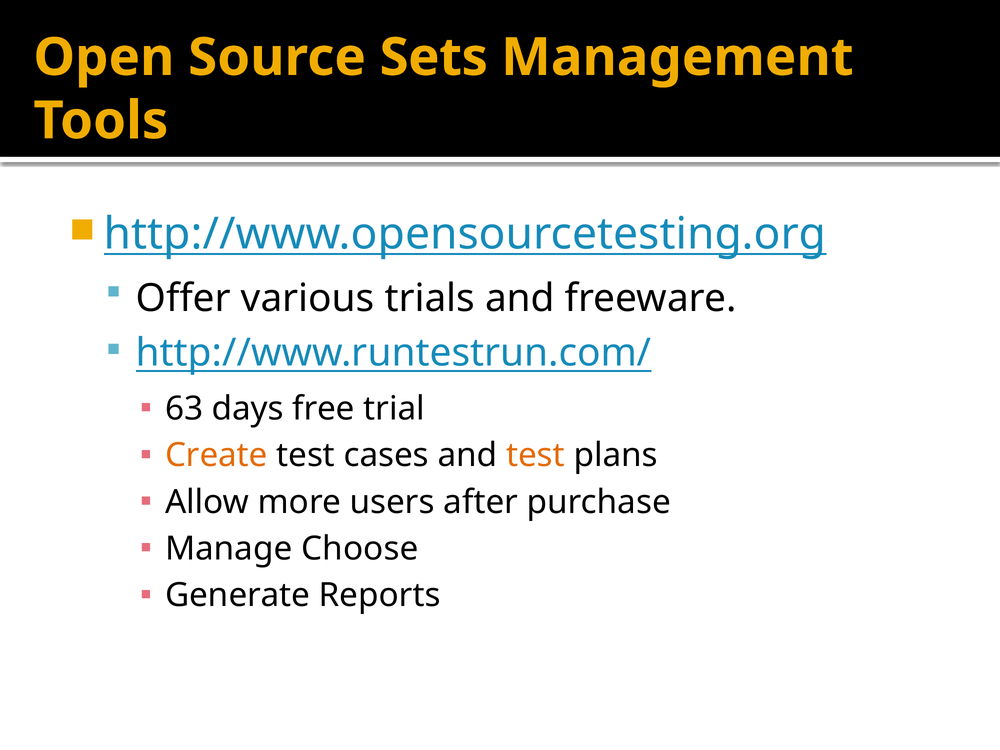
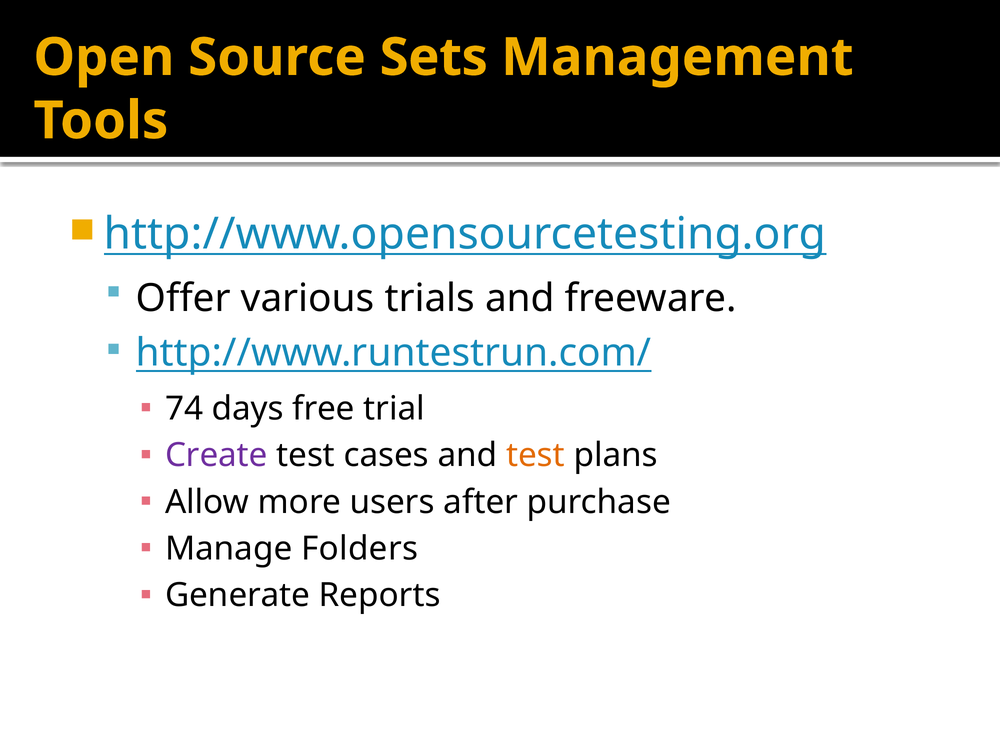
63: 63 -> 74 (184, 409)
Create colour: orange -> purple (216, 455)
Choose: Choose -> Folders (360, 549)
